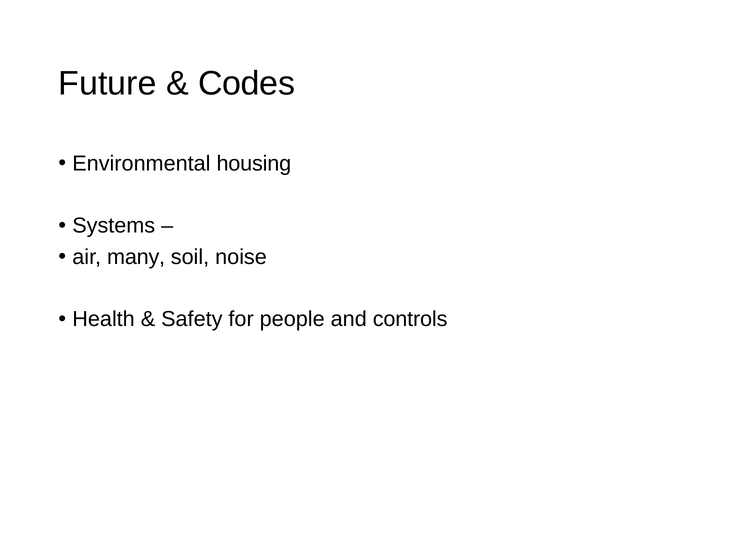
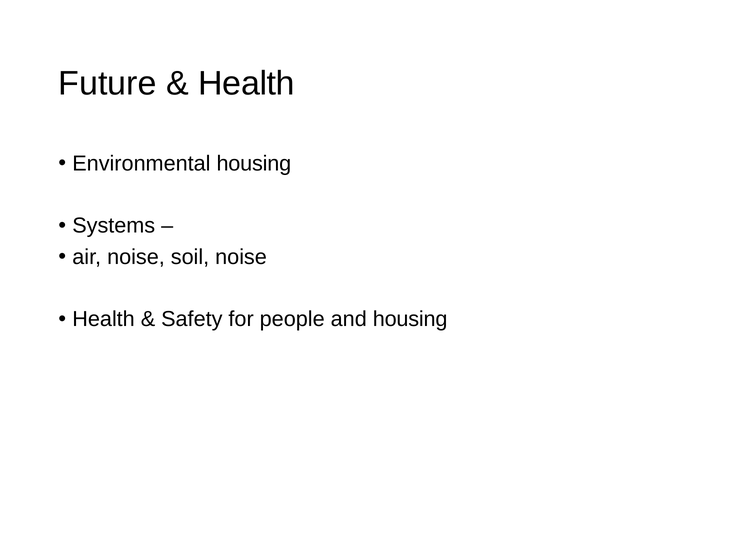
Codes: Codes -> Health (247, 83)
air many: many -> noise (136, 257)
and controls: controls -> housing (410, 319)
